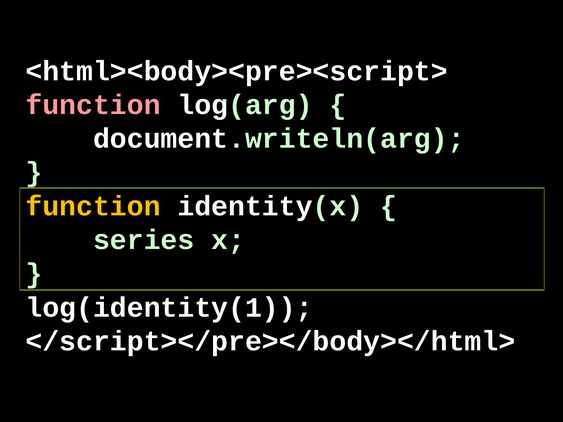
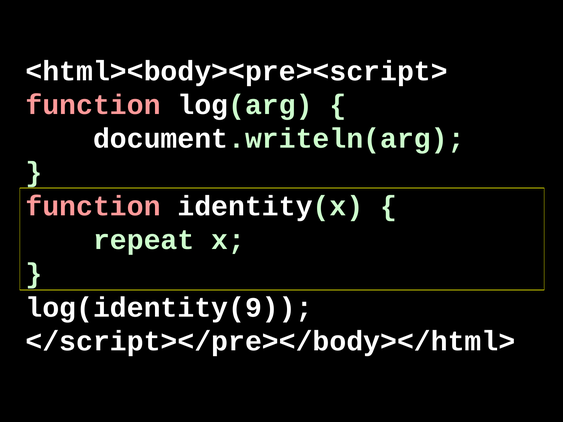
function colour: yellow -> pink (93, 206)
series: series -> repeat (144, 240)
log(identity(1: log(identity(1 -> log(identity(9 (169, 308)
